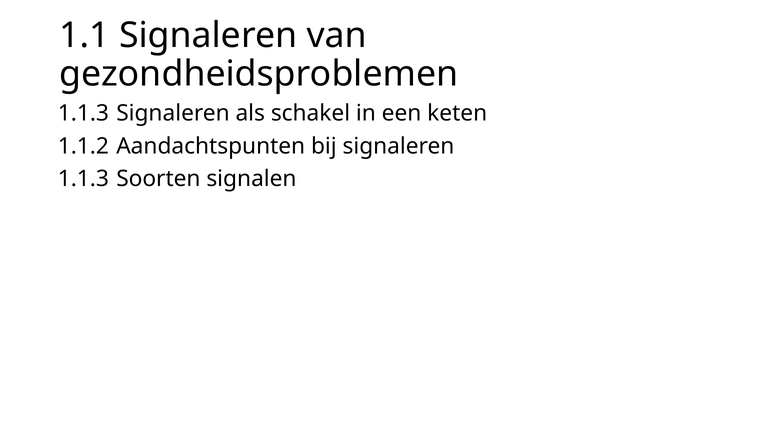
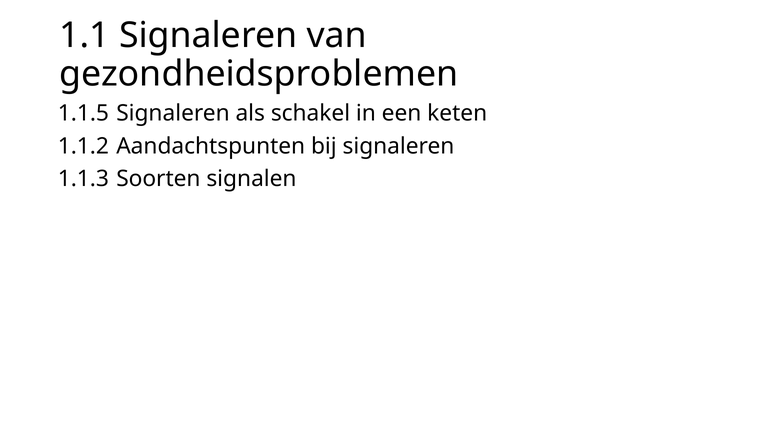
1.1.3: 1.1.3 -> 1.1.5 (83, 113)
